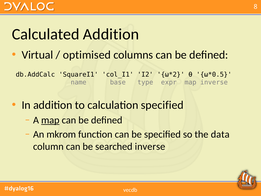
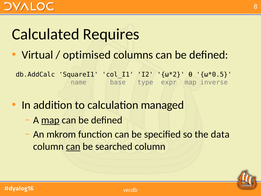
Calculated Addition: Addition -> Requires (111, 34)
calculation specified: specified -> managed (162, 105)
can underline: none -> present (73, 146)
searched inverse: inverse -> column (150, 146)
